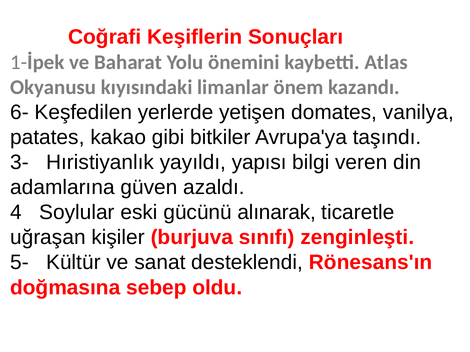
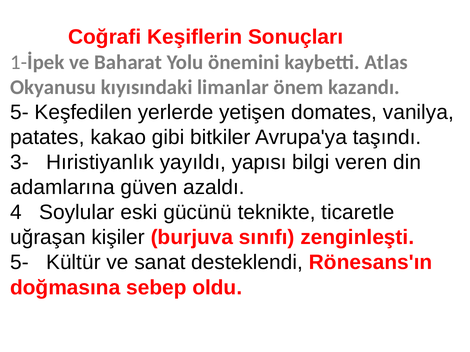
6-: 6- -> 5- (19, 112)
alınarak: alınarak -> teknikte (277, 213)
